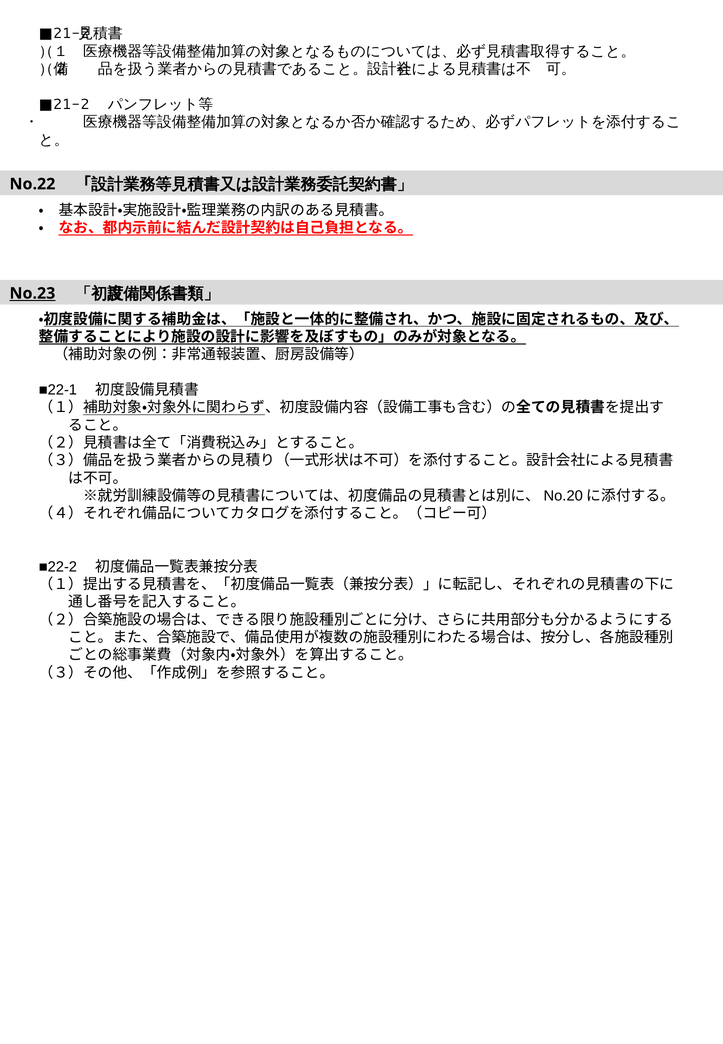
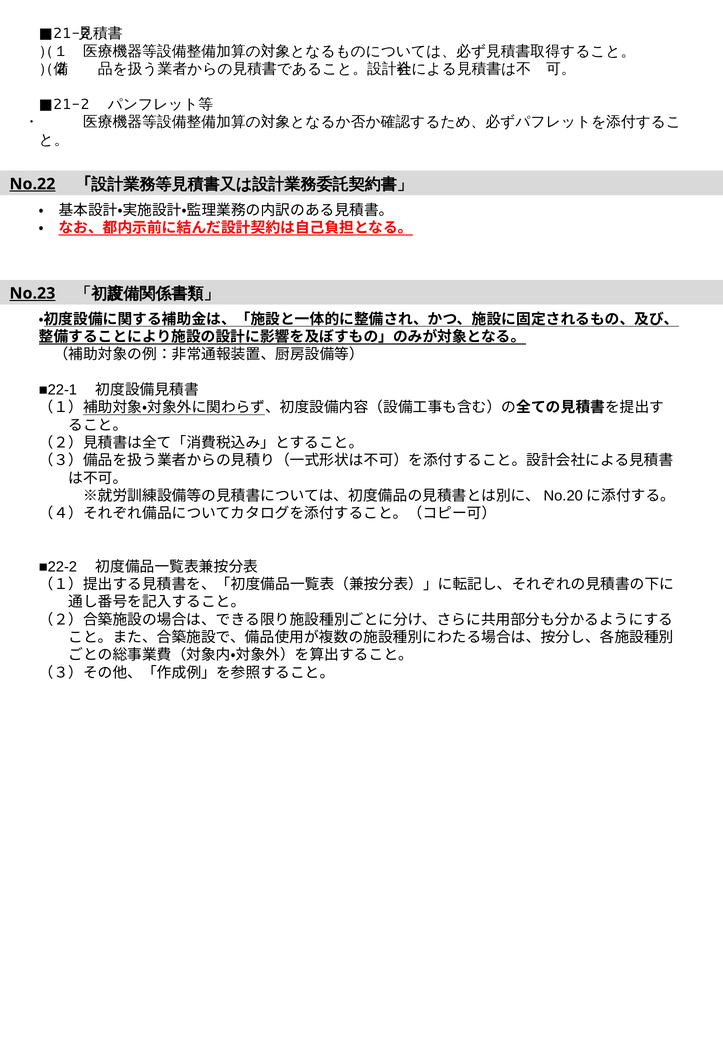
No.22 underline: none -> present (32, 184)
